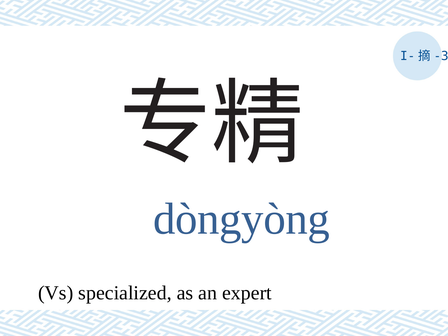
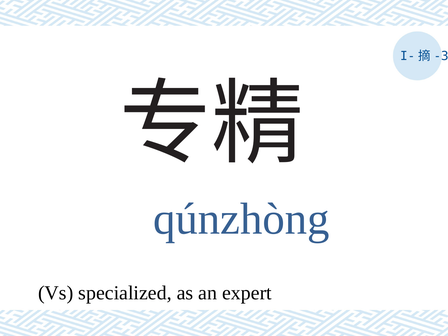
dòngyòng: dòngyòng -> qúnzhòng (241, 219)
